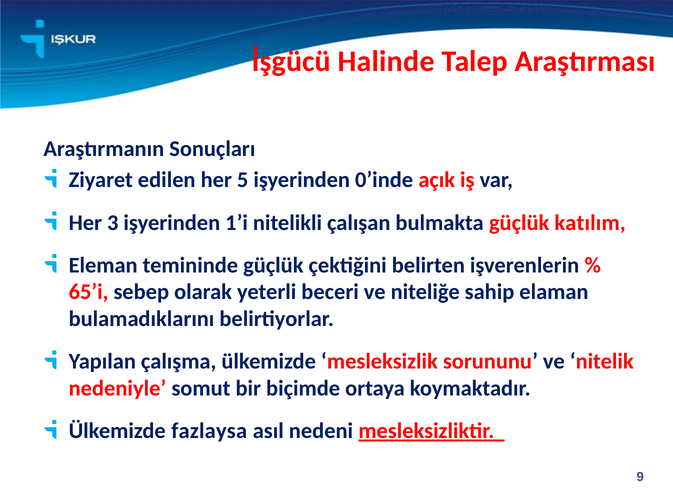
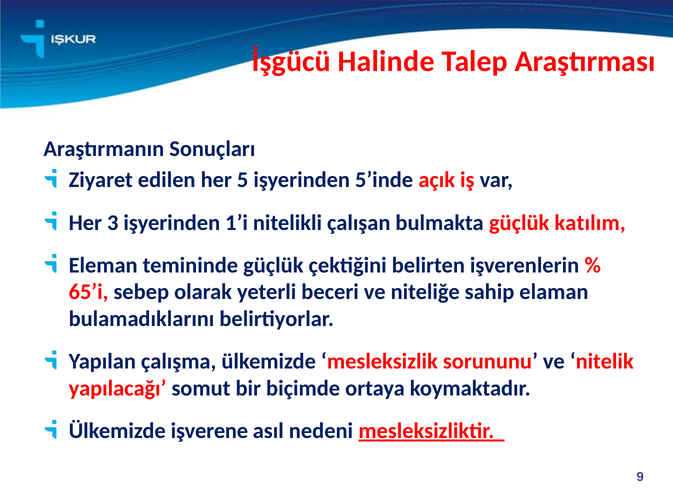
0’inde: 0’inde -> 5’inde (384, 180)
nedeniyle: nedeniyle -> yapılacağı (117, 389)
fazlaysa: fazlaysa -> işverene (209, 432)
